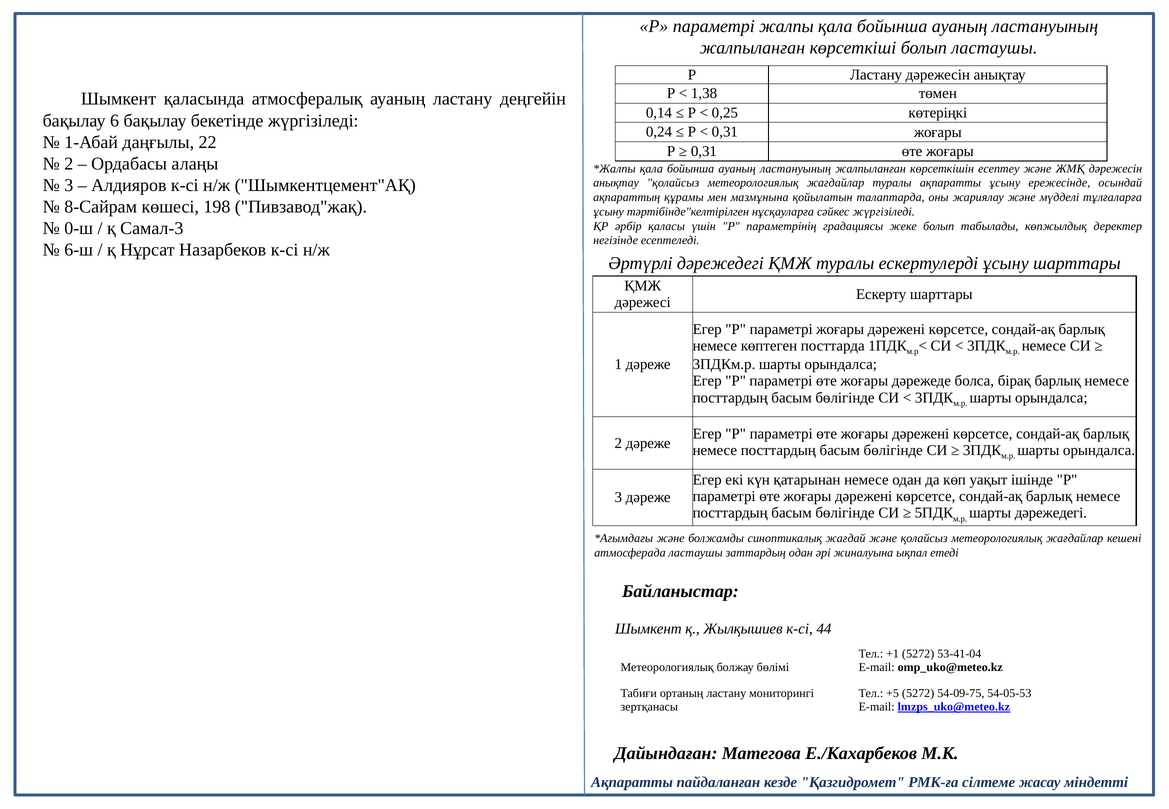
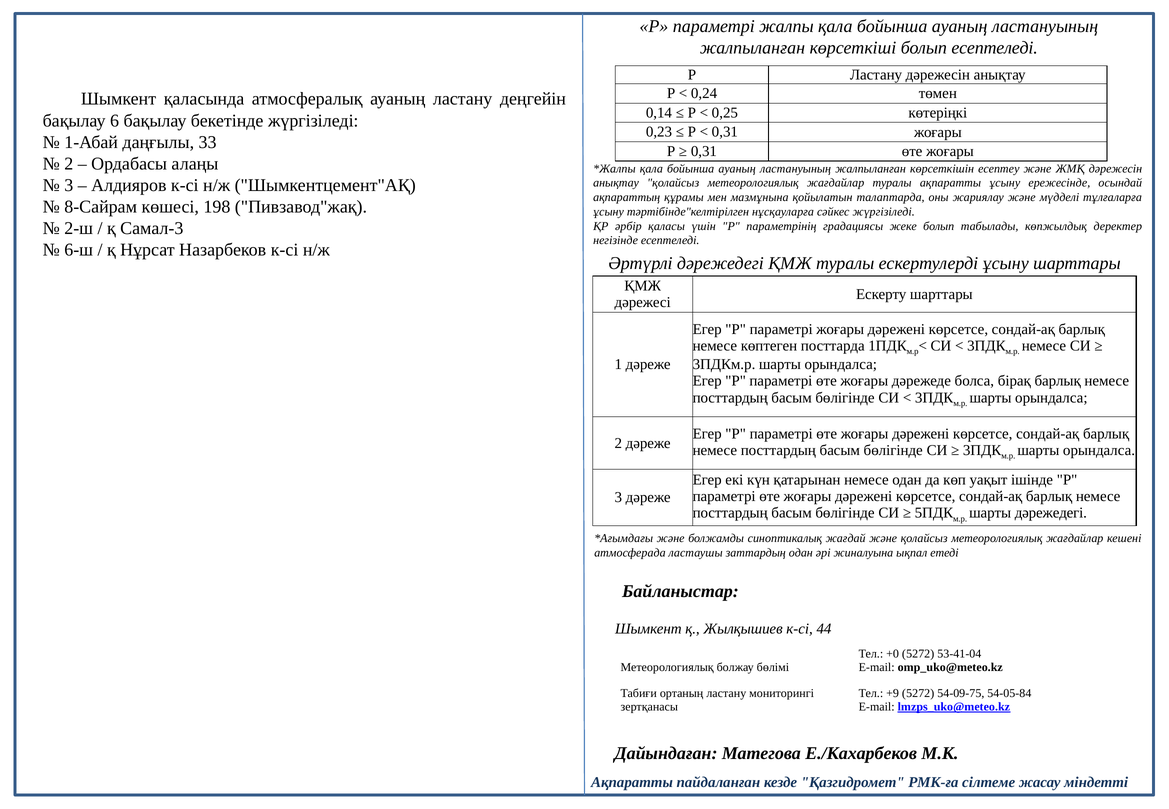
болып ластаушы: ластаушы -> есептеледі (995, 48)
1,38: 1,38 -> 0,24 (704, 93)
0,24: 0,24 -> 0,23 (659, 132)
22: 22 -> 33 (208, 142)
0-ш: 0-ш -> 2-ш (79, 229)
+1: +1 -> +0 (893, 654)
+5: +5 -> +9 (893, 694)
54-05-53: 54-05-53 -> 54-05-84 (1009, 694)
